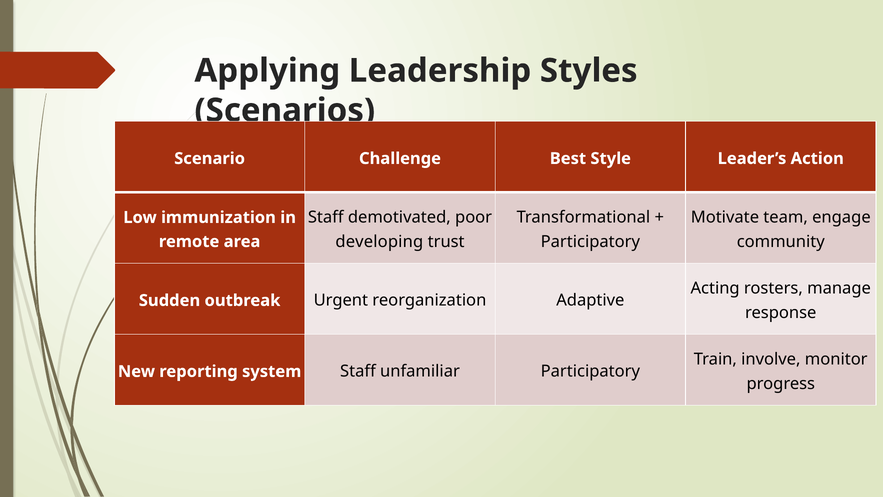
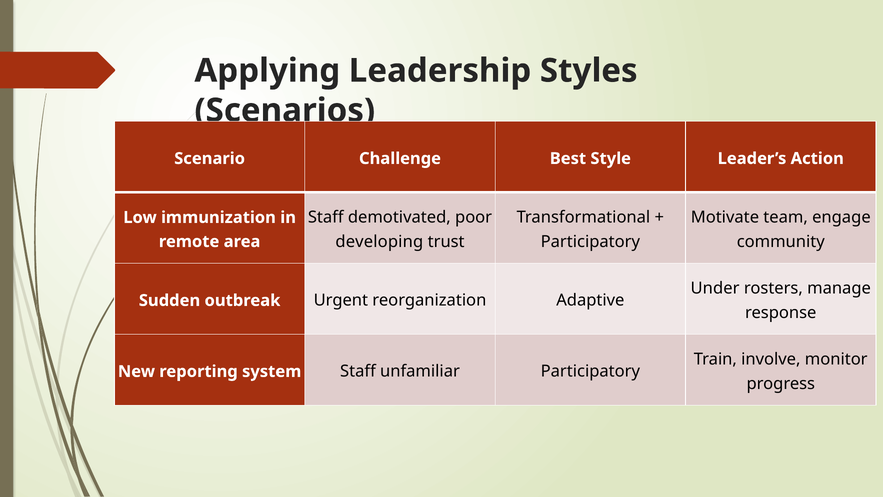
Acting: Acting -> Under (715, 288)
